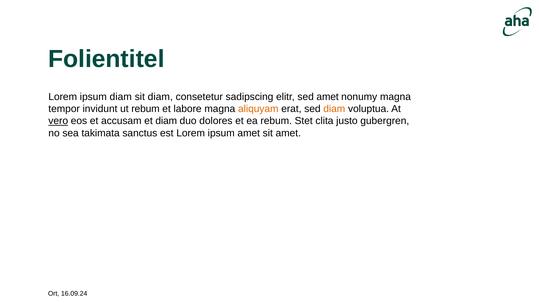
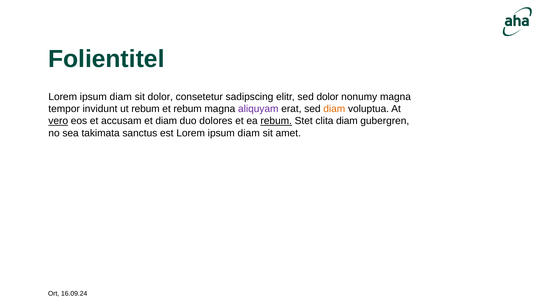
sit diam: diam -> dolor (160, 97)
sed amet: amet -> dolor (328, 97)
et labore: labore -> rebum (188, 109)
aliquyam colour: orange -> purple (258, 109)
rebum underline: none -> present (276, 121)
clita justo: justo -> diam (347, 121)
est Lorem ipsum amet: amet -> diam (249, 133)
